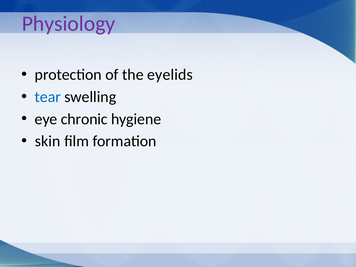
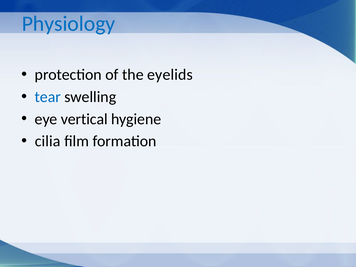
Physiology colour: purple -> blue (69, 24)
chronic: chronic -> vertical (84, 119)
skin: skin -> cilia (48, 141)
